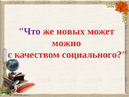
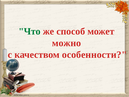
Что colour: purple -> green (30, 31)
новых: новых -> способ (71, 31)
социального: социального -> особенности (94, 55)
